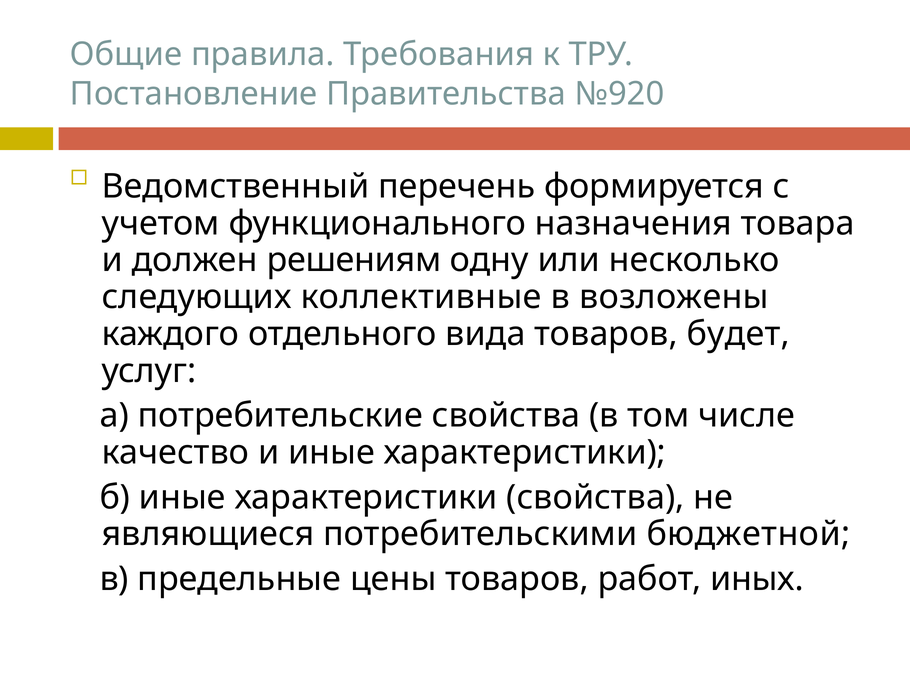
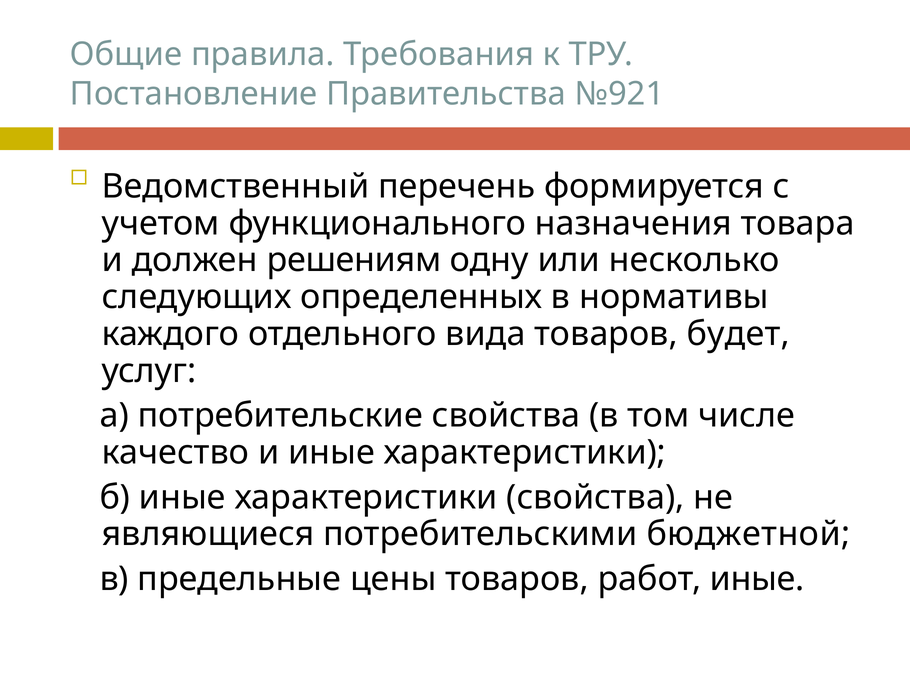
№920: №920 -> №921 (620, 94)
коллективные: коллективные -> определенных (421, 297)
возложены: возложены -> нормативы (674, 297)
работ иных: иных -> иные (757, 579)
